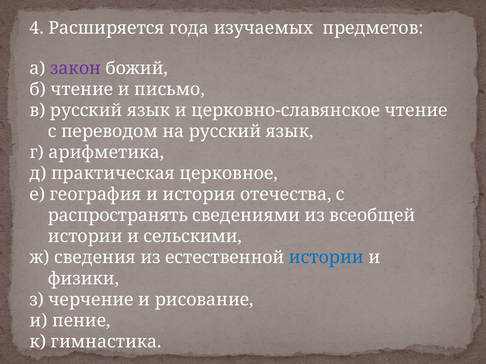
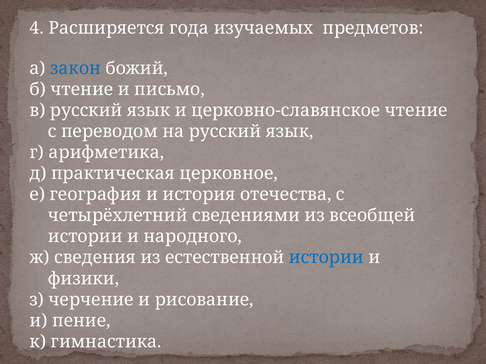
закон colour: purple -> blue (76, 68)
распространять: распространять -> четырёхлетний (118, 216)
сельскими: сельскими -> народного (193, 237)
